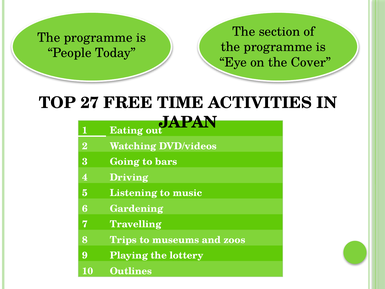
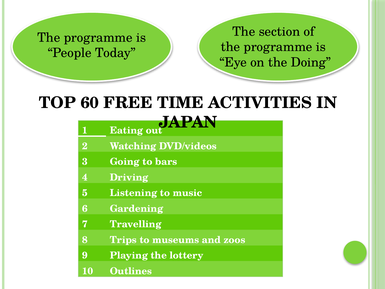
Cover: Cover -> Doing (311, 62)
27: 27 -> 60 (90, 103)
